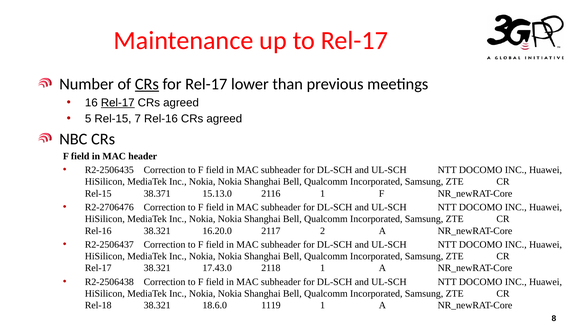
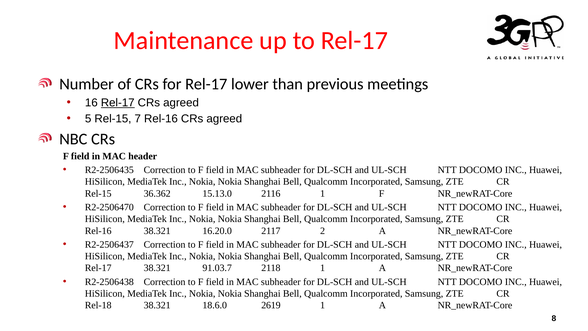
CRs underline: present -> none (147, 84)
38.371: 38.371 -> 36.362 (157, 193)
R2-2706476: R2-2706476 -> R2-2506470 (109, 207)
17.43.0: 17.43.0 -> 91.03.7 (217, 268)
1119: 1119 -> 2619 (271, 305)
